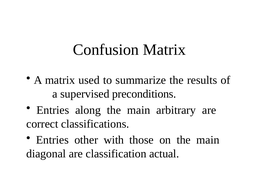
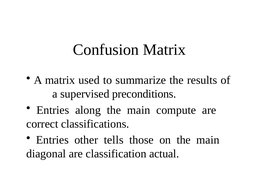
arbitrary: arbitrary -> compute (176, 110)
with: with -> tells (114, 140)
